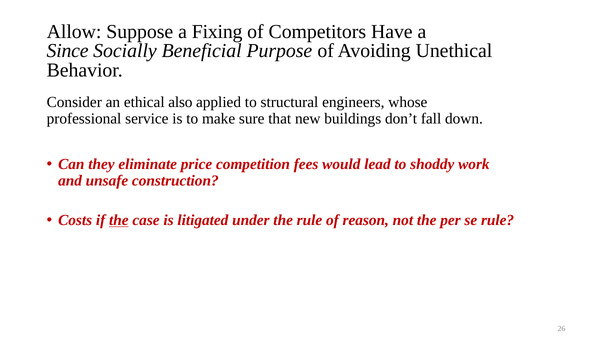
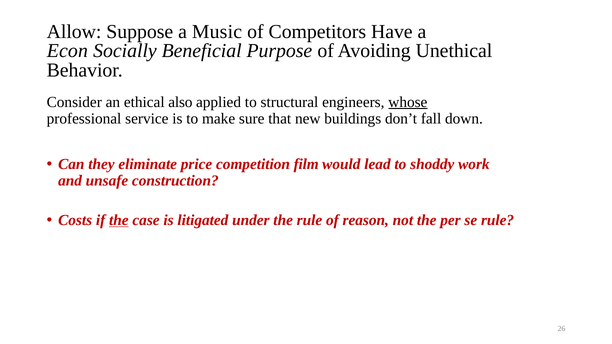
Fixing: Fixing -> Music (217, 32)
Since: Since -> Econ (67, 51)
whose underline: none -> present (408, 102)
fees: fees -> film (306, 164)
